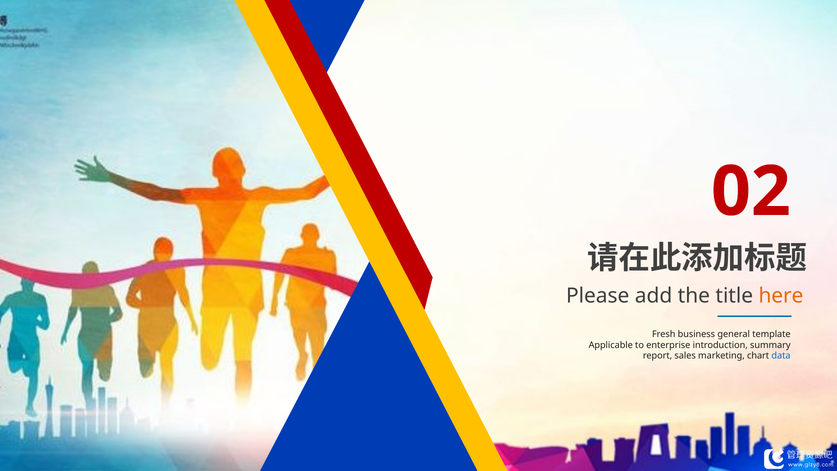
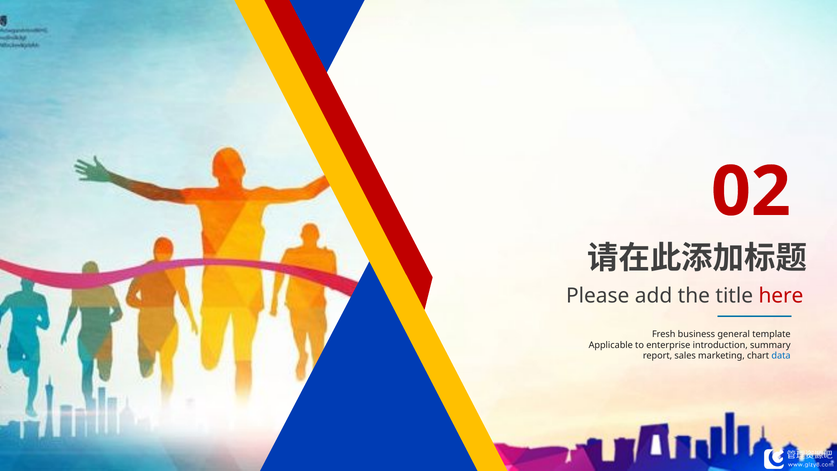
here colour: orange -> red (781, 296)
